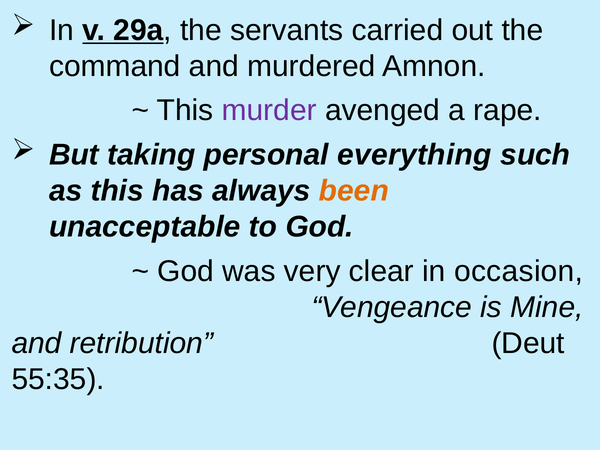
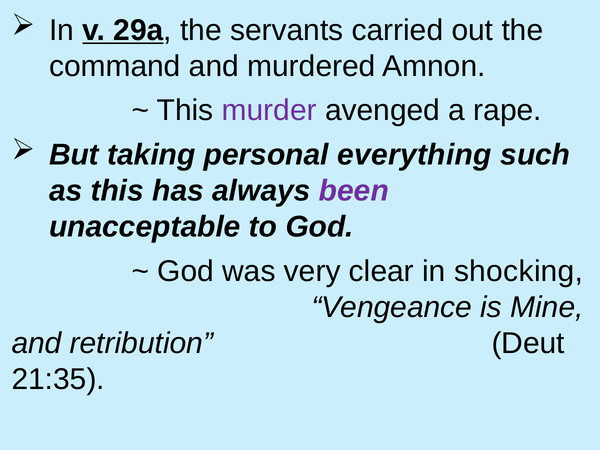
been colour: orange -> purple (354, 191)
occasion: occasion -> shocking (519, 271)
55:35: 55:35 -> 21:35 (58, 379)
